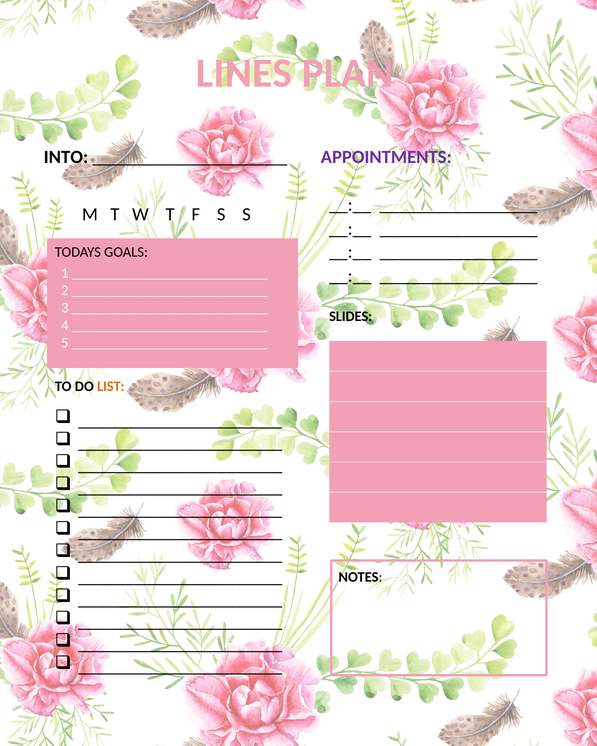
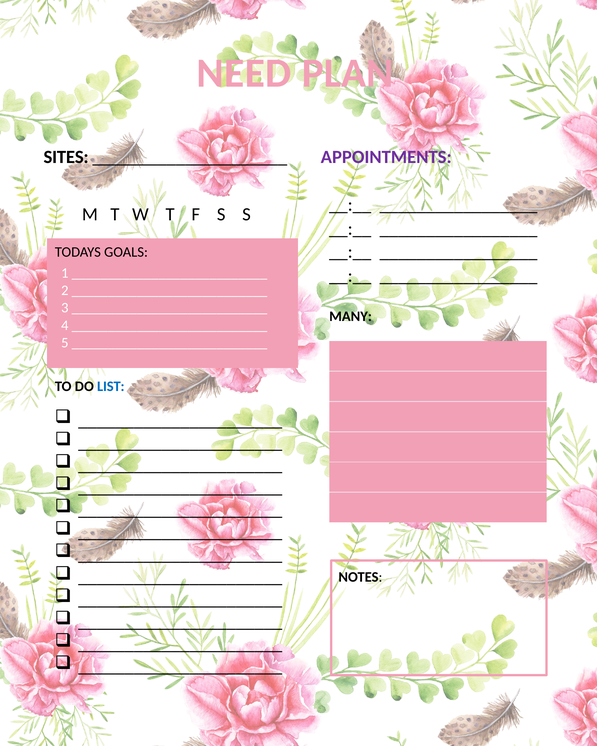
LINES: LINES -> NEED (244, 73)
INTO: INTO -> SITES (66, 157)
SLIDES: SLIDES -> MANY (351, 316)
LIST colour: orange -> blue (111, 387)
